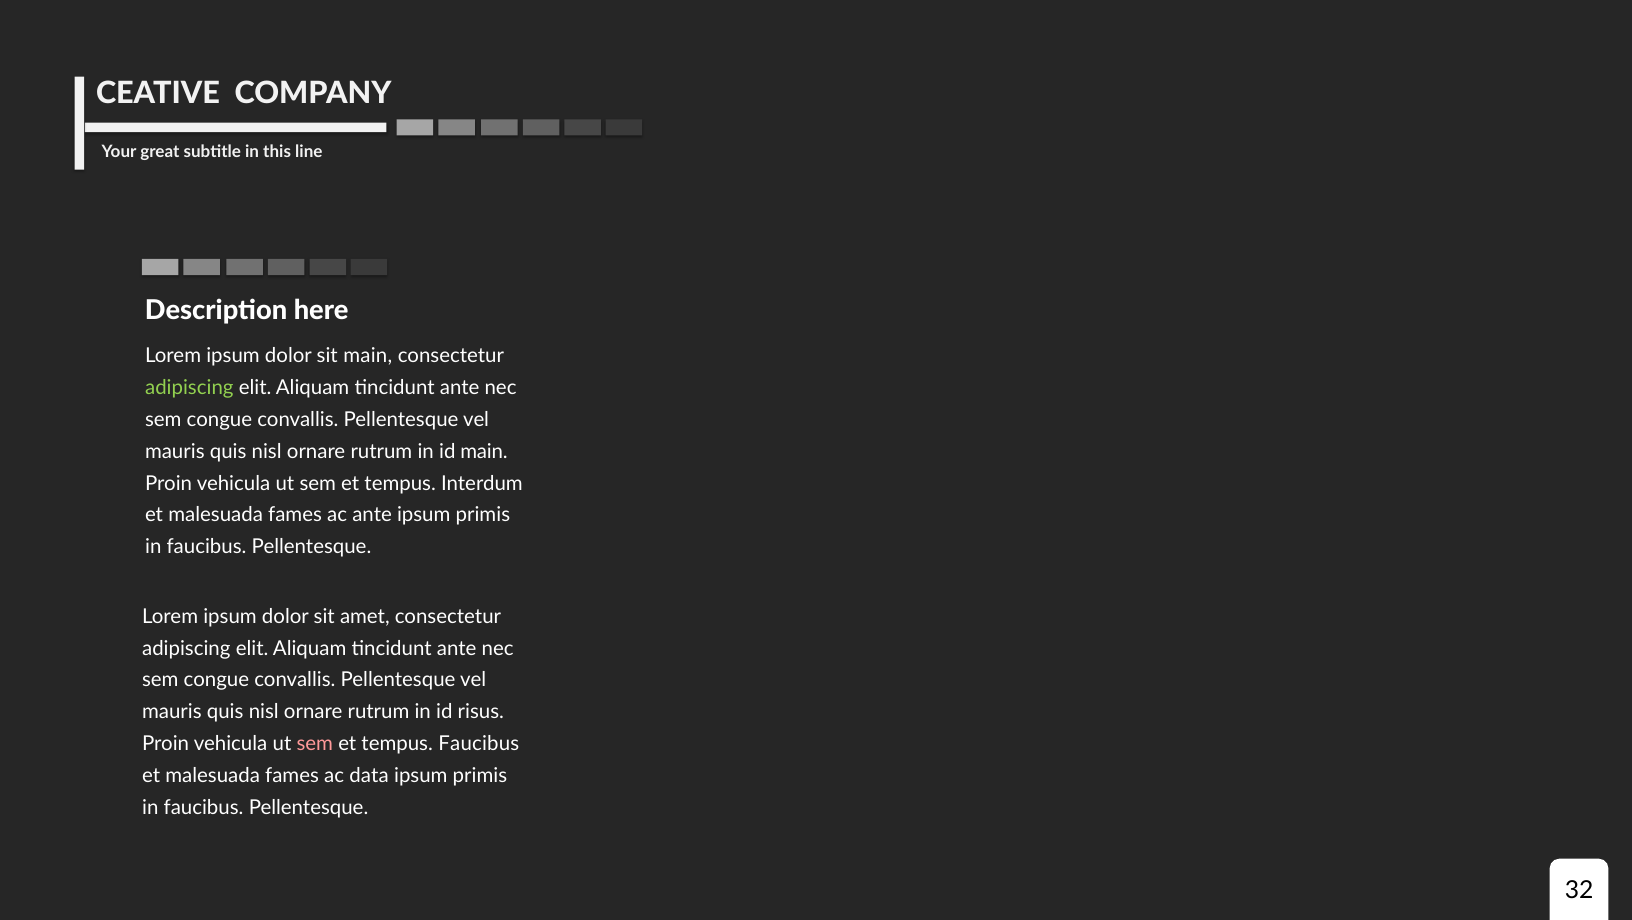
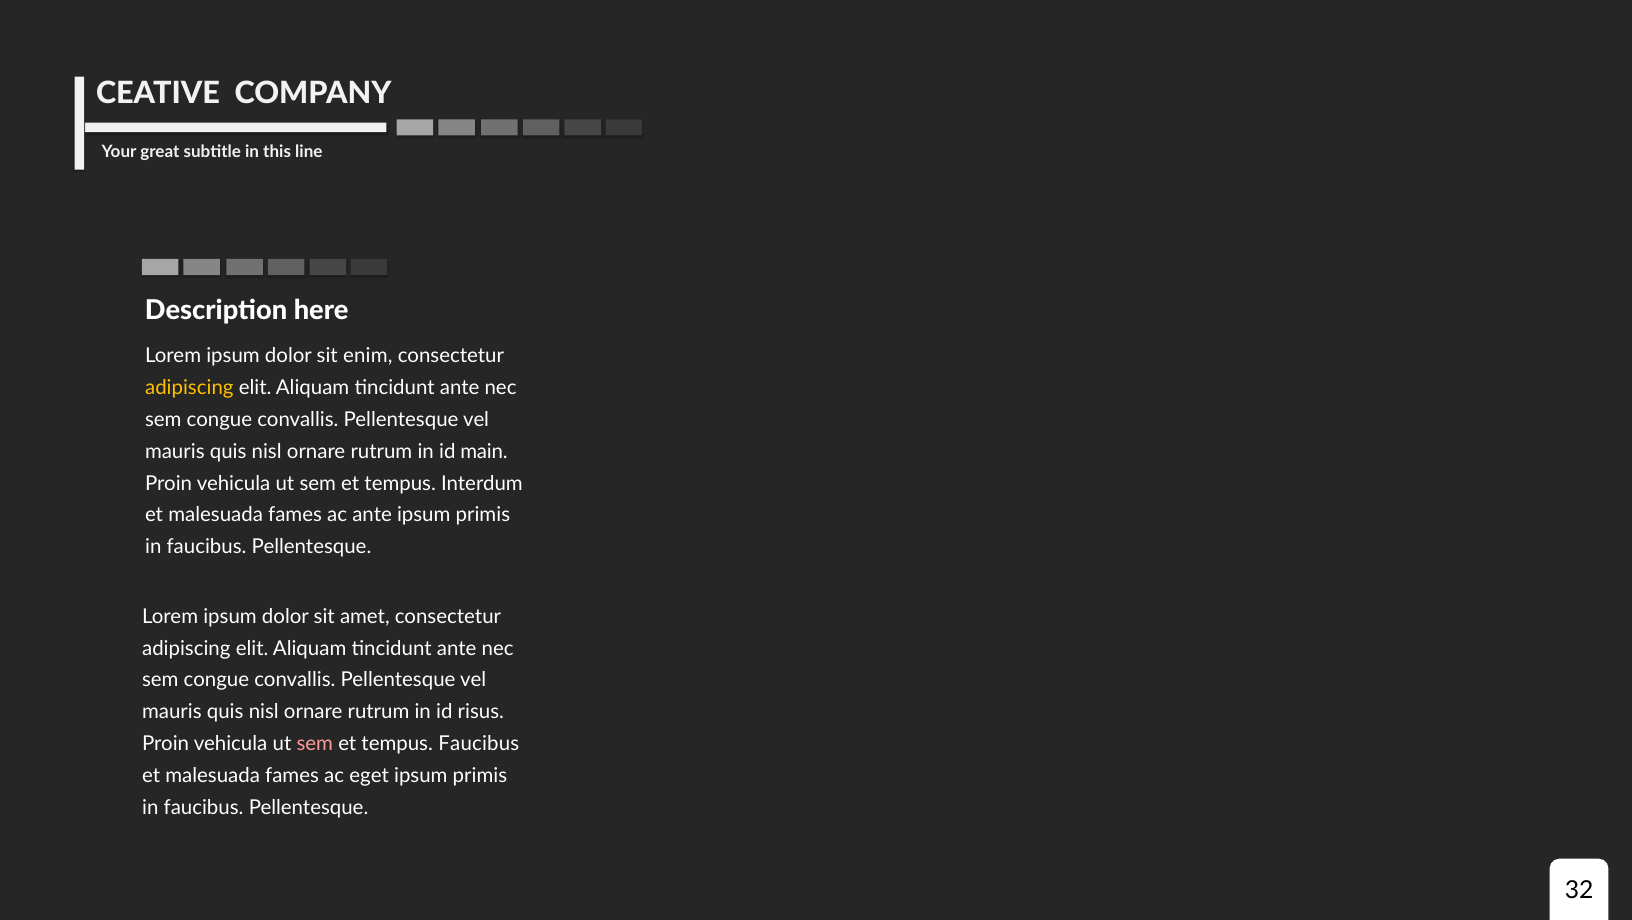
sit main: main -> enim (368, 356)
adipiscing colour: light green -> yellow (189, 388)
data: data -> eget (369, 776)
